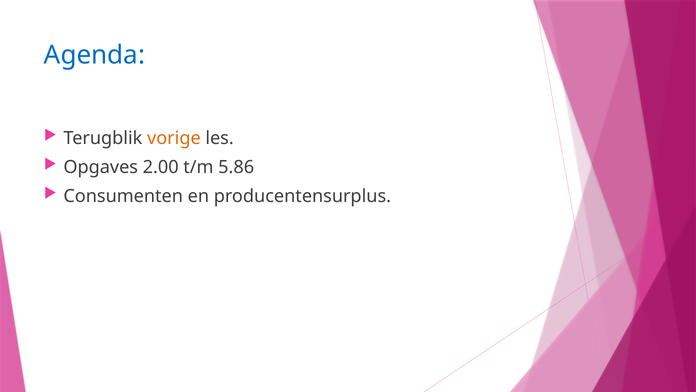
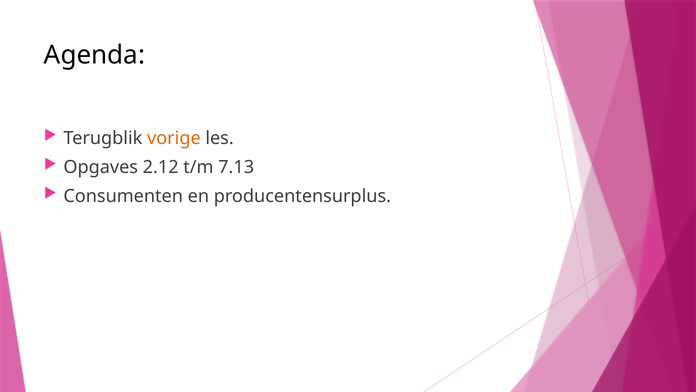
Agenda colour: blue -> black (94, 55)
2.00: 2.00 -> 2.12 (161, 167)
5.86: 5.86 -> 7.13 (236, 167)
